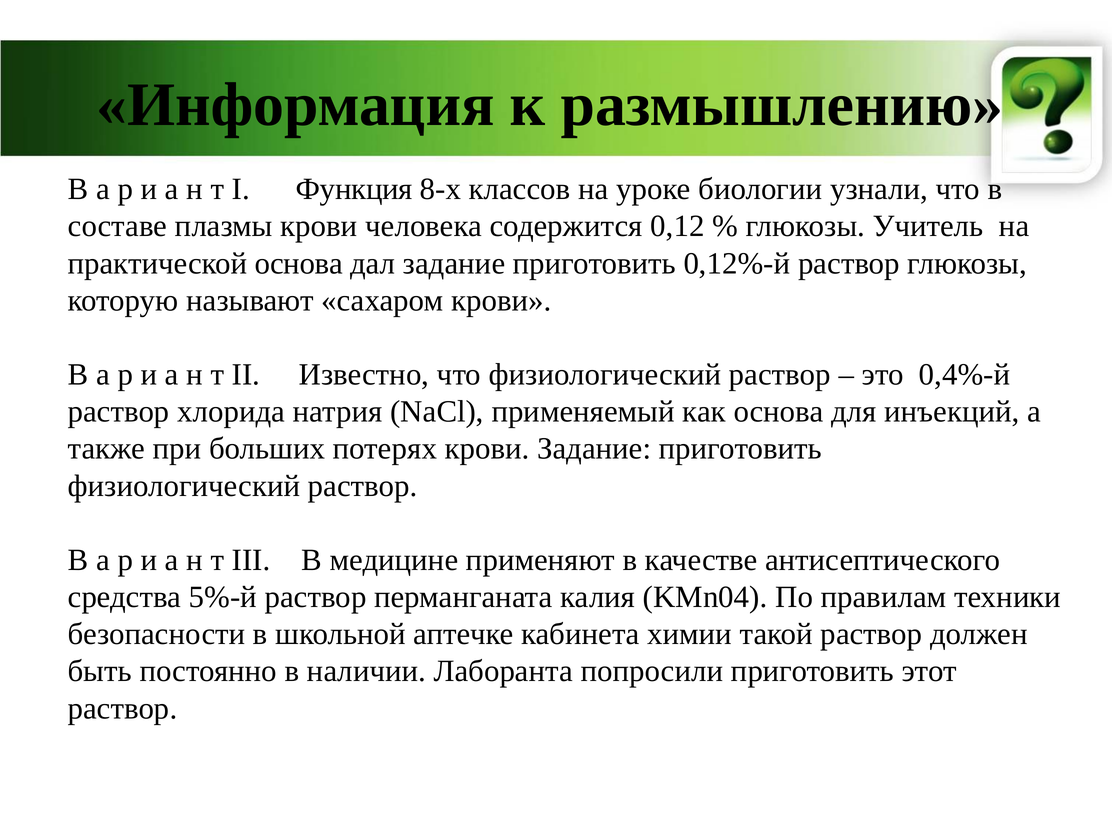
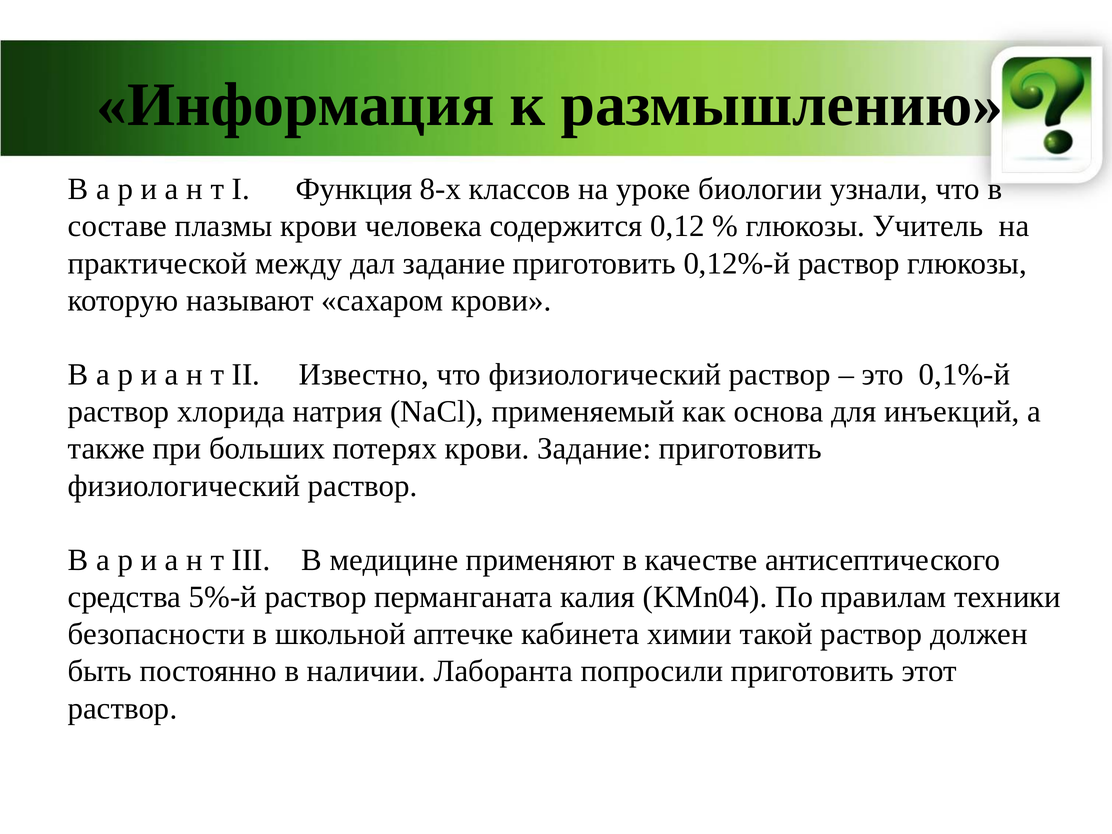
практической основа: основа -> между (299, 263)
0,4%-й: 0,4%-й -> 0,1%-й (965, 375)
